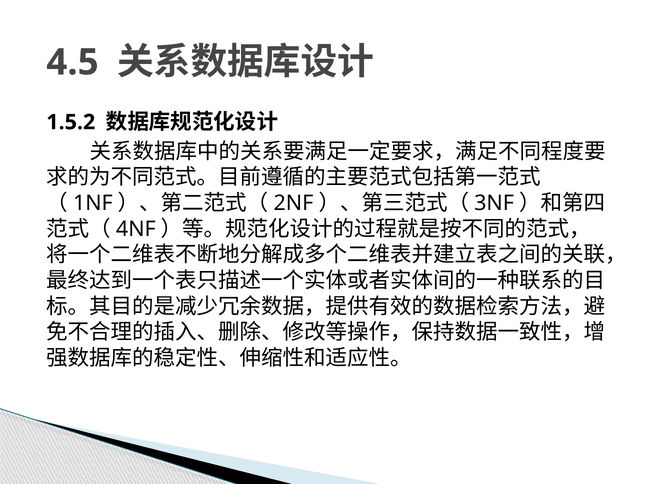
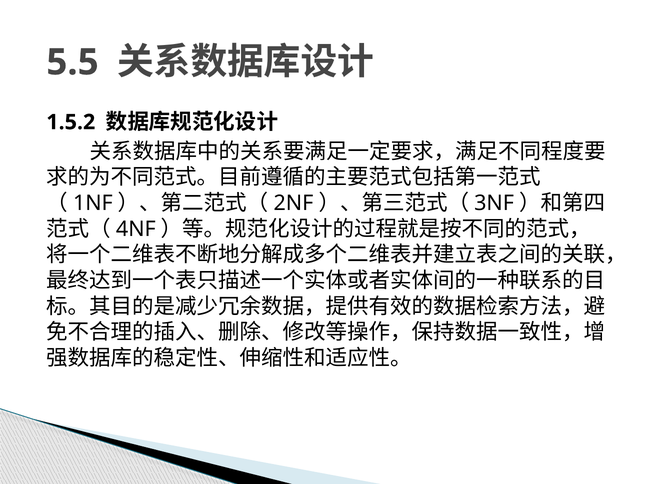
4.5: 4.5 -> 5.5 (72, 62)
